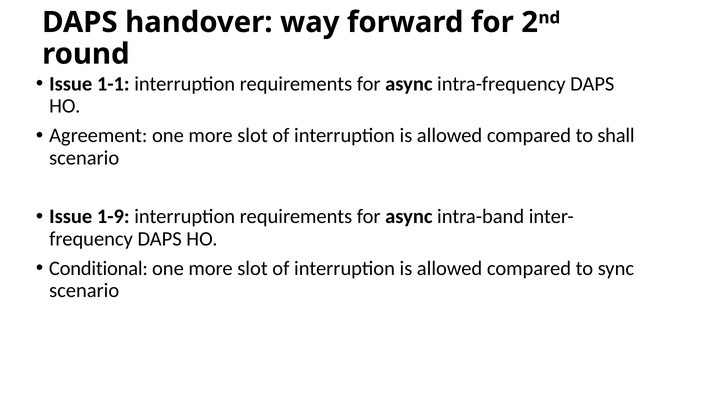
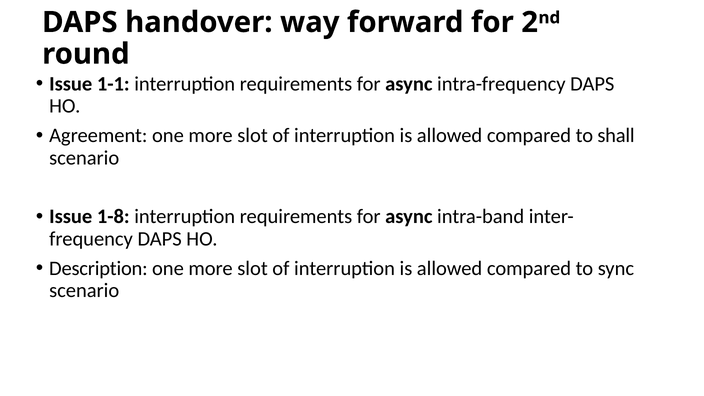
1-9: 1-9 -> 1-8 (113, 217)
Conditional: Conditional -> Description (98, 268)
